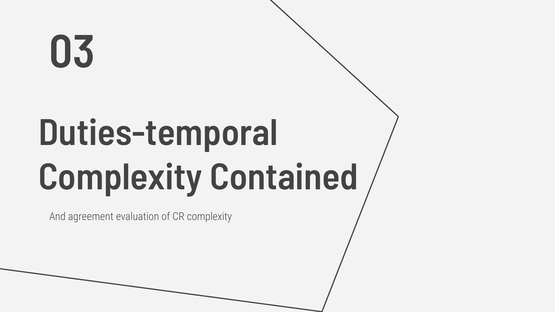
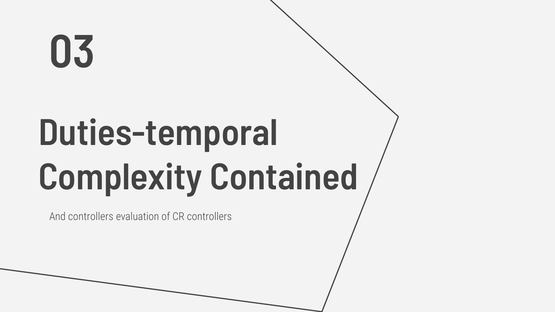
And agreement: agreement -> controllers (91, 217)
CR complexity: complexity -> controllers (209, 217)
